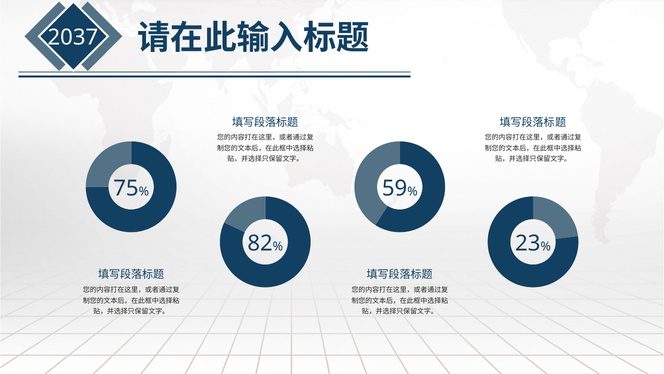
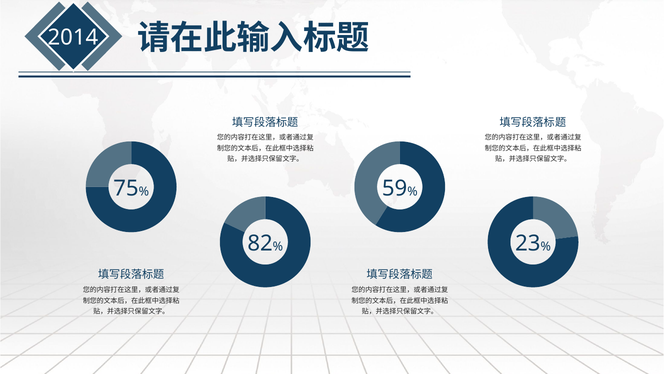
2037: 2037 -> 2014 (73, 38)
